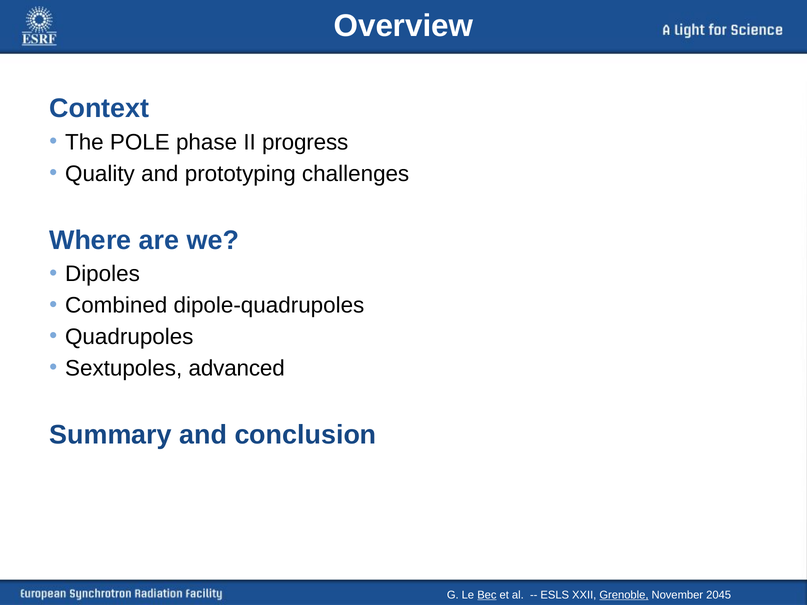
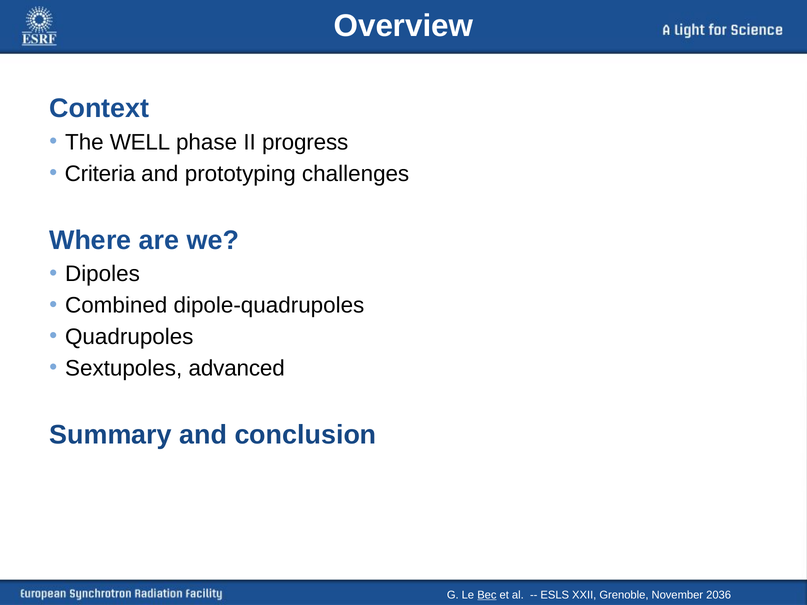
POLE: POLE -> WELL (140, 142)
Quality: Quality -> Criteria (100, 174)
Grenoble underline: present -> none (624, 595)
2045: 2045 -> 2036 (719, 595)
